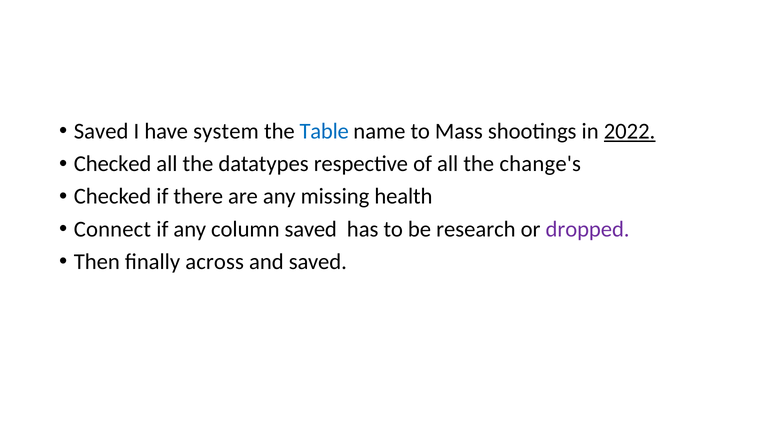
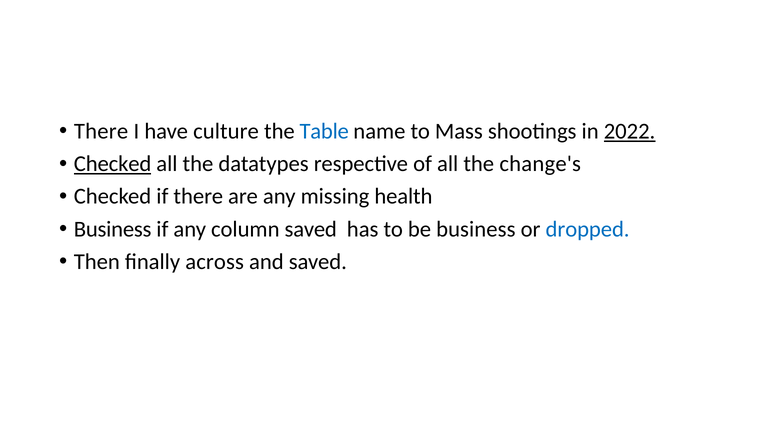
Saved: Saved -> There (101, 131)
system: system -> culture (226, 131)
Checked underline: none -> present (113, 164)
Connect: Connect -> Business (113, 229)
be research: research -> business (476, 229)
dropped colour: purple -> blue (588, 229)
